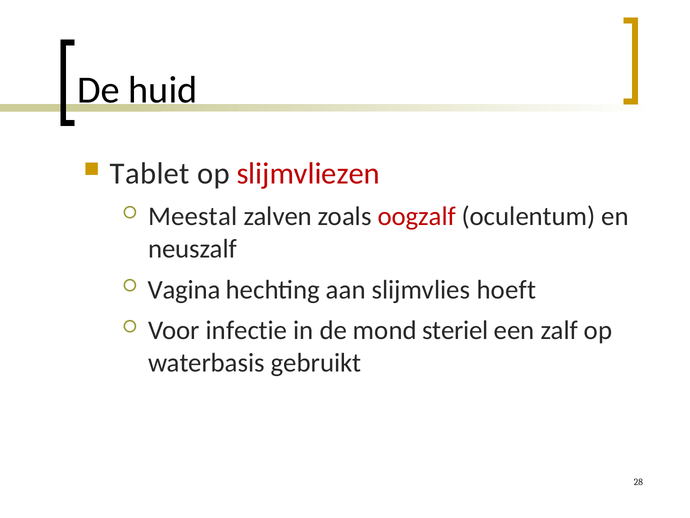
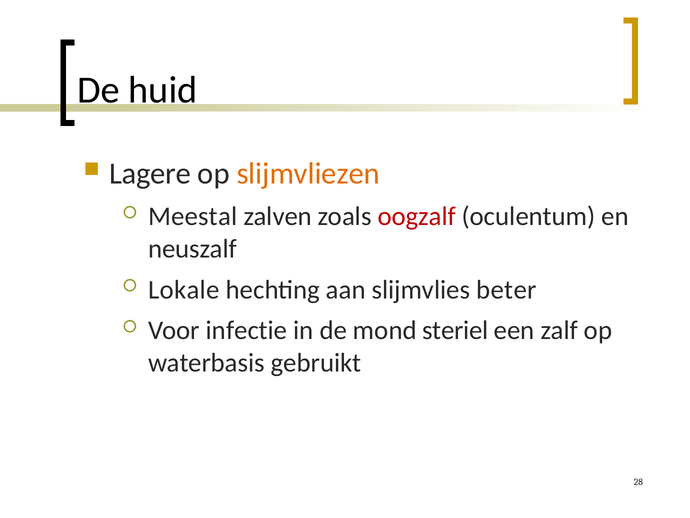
Tablet: Tablet -> Lagere (150, 173)
slijmvliezen colour: red -> orange (308, 173)
Vagina: Vagina -> Lokale (184, 289)
hoeft: hoeft -> beter (506, 289)
